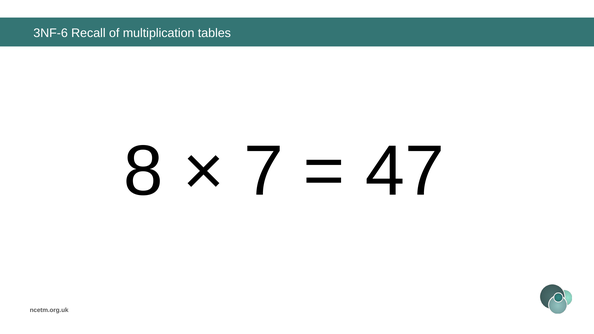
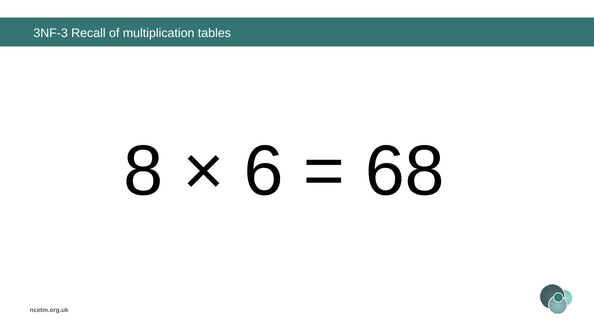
3NF-6: 3NF-6 -> 3NF-3 (51, 33)
7: 7 -> 6 (264, 171)
47: 47 -> 68 (405, 171)
